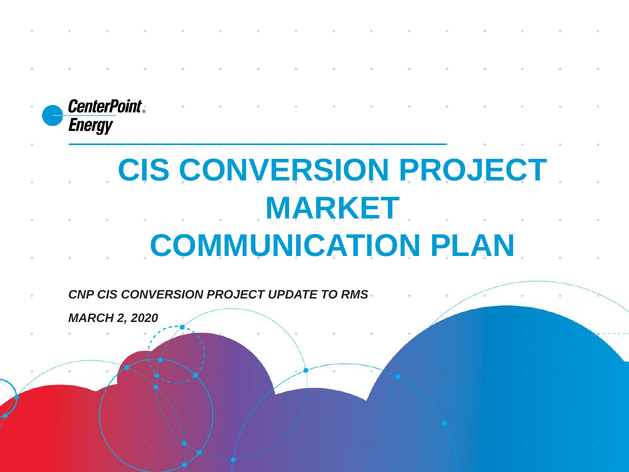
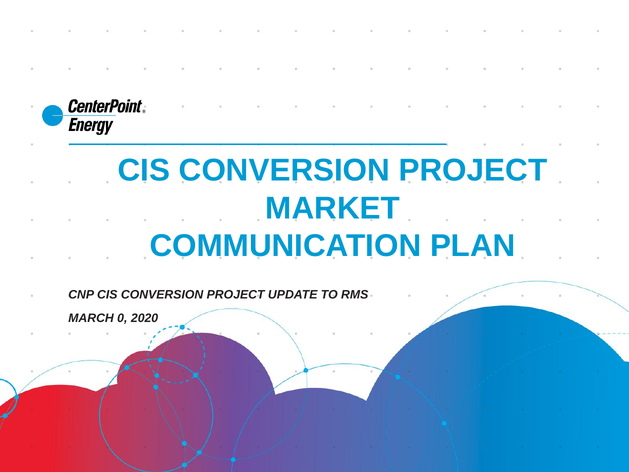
2: 2 -> 0 (122, 318)
